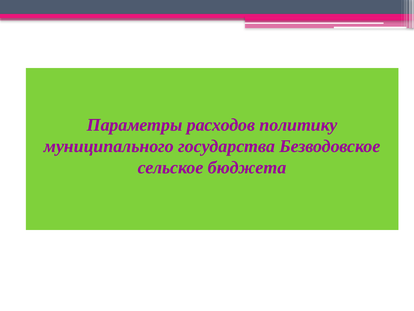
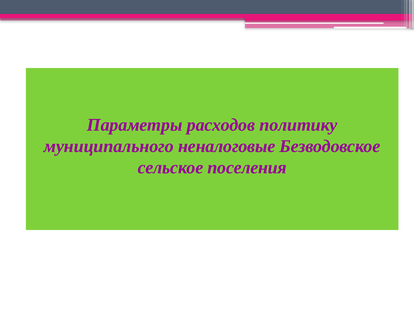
государства: государства -> неналоговые (227, 146)
бюджета: бюджета -> поселения (247, 167)
